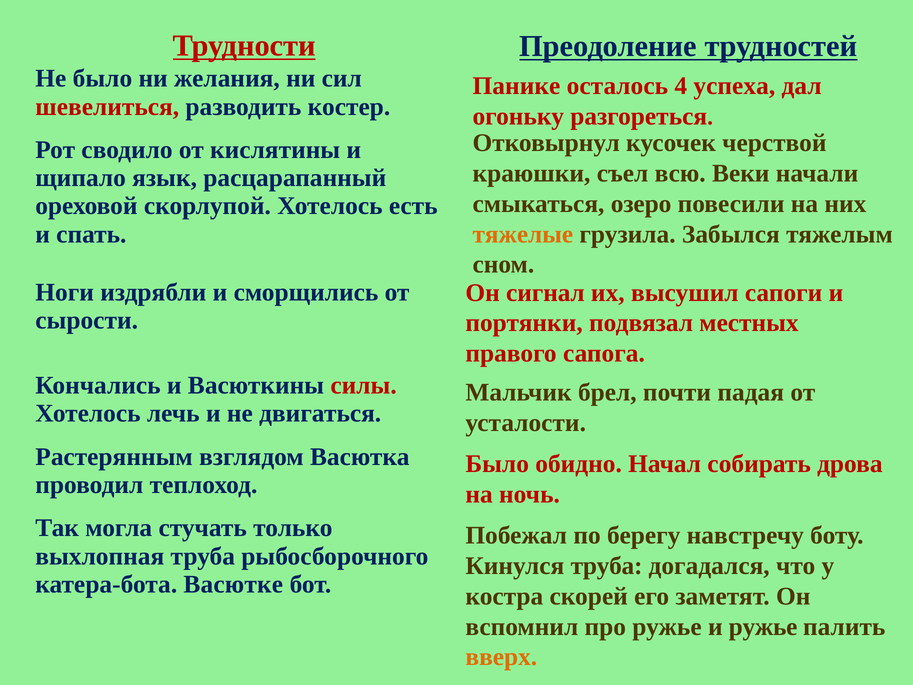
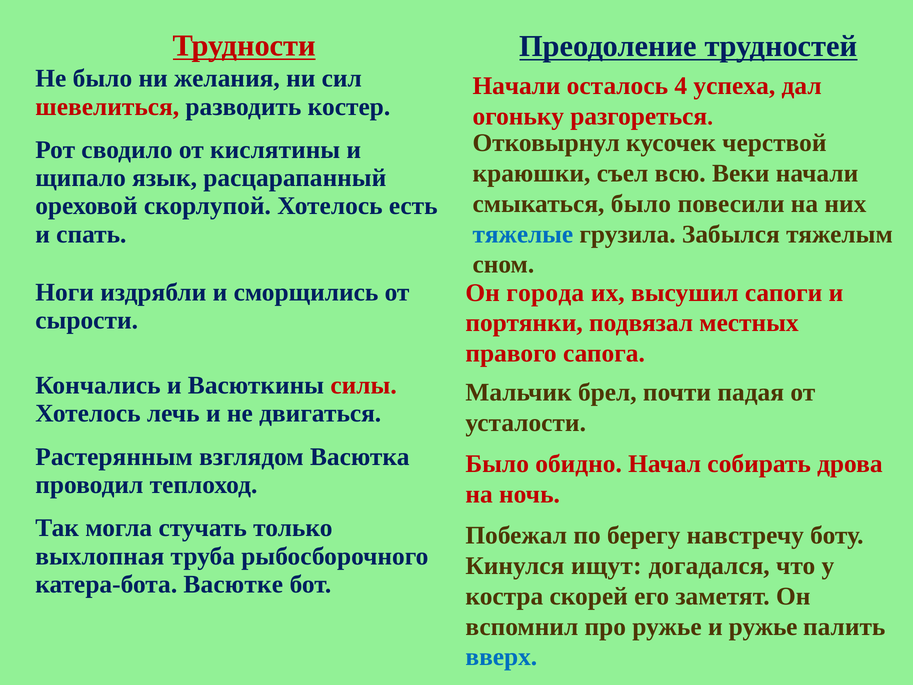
Панике: Панике -> Начали (517, 86)
смыкаться озеро: озеро -> было (641, 204)
тяжелые colour: orange -> blue (523, 234)
сигнал: сигнал -> города (545, 293)
Кинулся труба: труба -> ищут (606, 566)
вверх colour: orange -> blue (501, 657)
